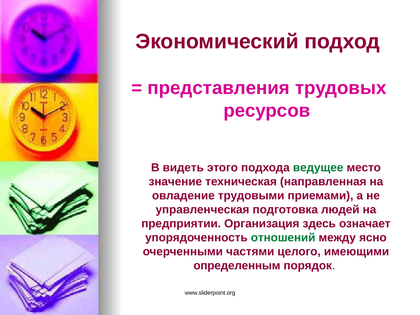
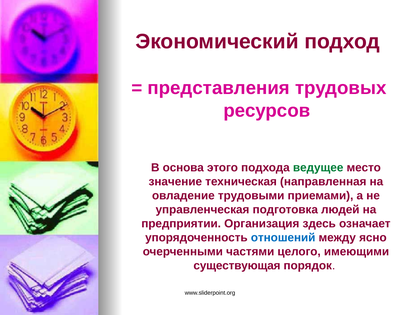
видеть: видеть -> основа (183, 168)
отношений colour: green -> blue (283, 238)
определенным: определенным -> существующая (237, 266)
